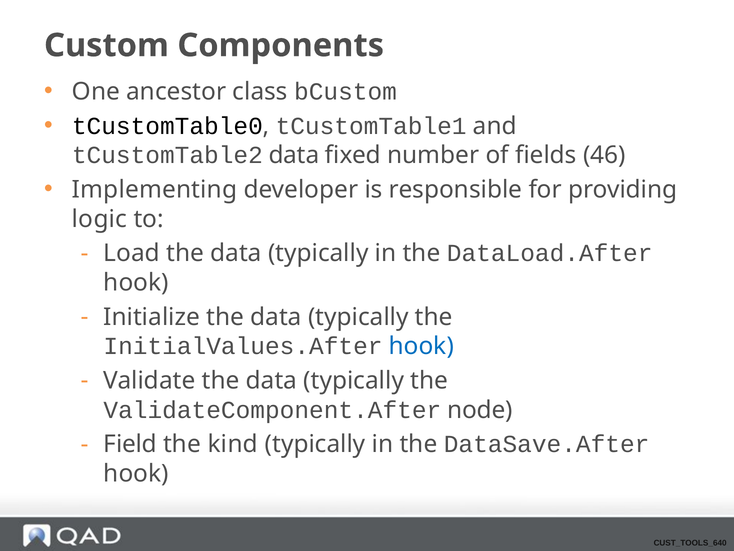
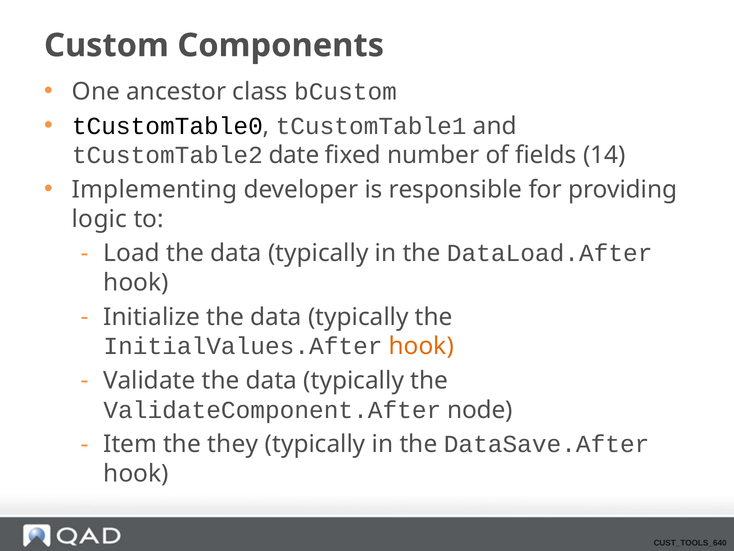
tCustomTable2 data: data -> date (294, 155)
46: 46 -> 14 (604, 155)
hook colour: blue -> orange (421, 346)
Field: Field -> Item (130, 444)
kind: kind -> they (233, 444)
